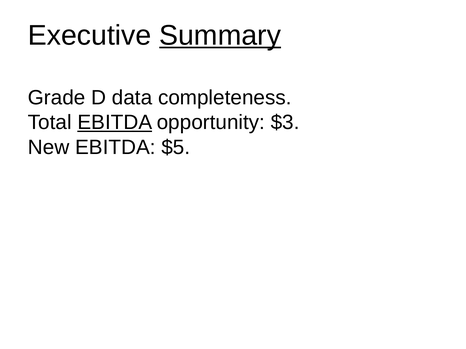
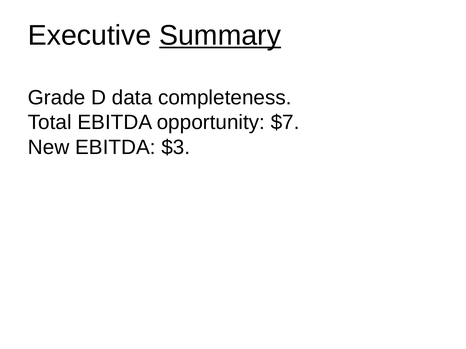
EBITDA underline: present -> none (115, 123)
$3: $3 -> $7 (285, 123)
$5: $5 -> $3 (176, 147)
